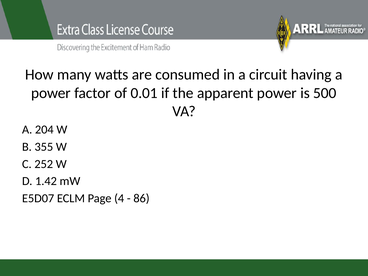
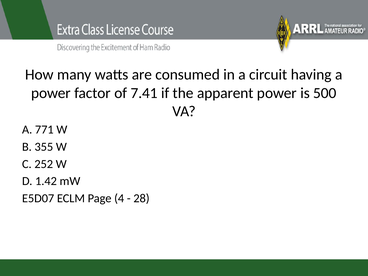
0.01: 0.01 -> 7.41 (144, 93)
204: 204 -> 771 (44, 130)
86: 86 -> 28 (141, 198)
